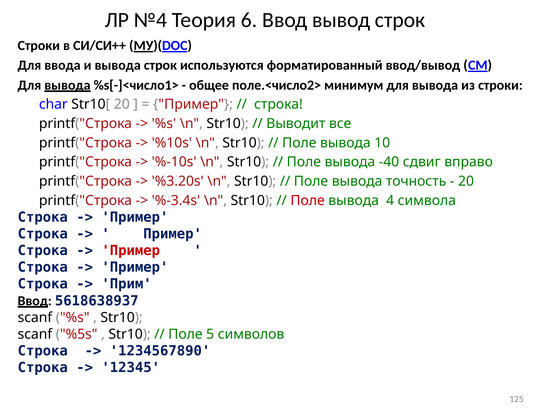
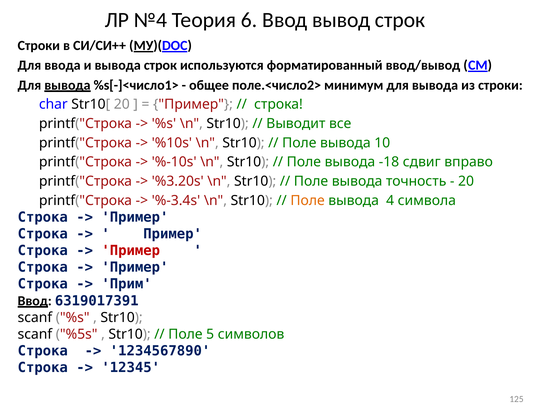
-40: -40 -> -18 (389, 162)
Поле colour: red -> orange (308, 200)
5618638937: 5618638937 -> 6319017391 (97, 301)
